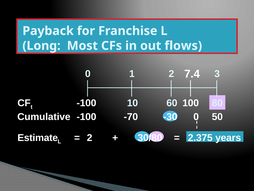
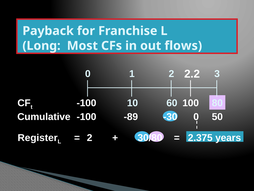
7.4: 7.4 -> 2.2 (192, 74)
-70: -70 -> -89 (131, 116)
Estimate: Estimate -> Register (38, 137)
